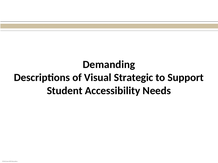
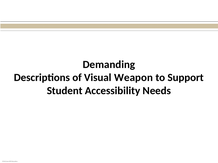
Strategic: Strategic -> Weapon (133, 78)
